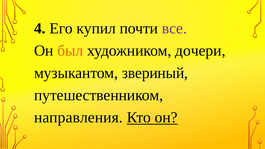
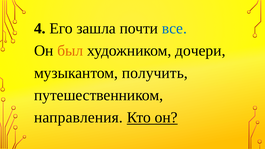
купил: купил -> зашла (96, 28)
все colour: purple -> blue (174, 28)
звериный: звериный -> получить (155, 73)
